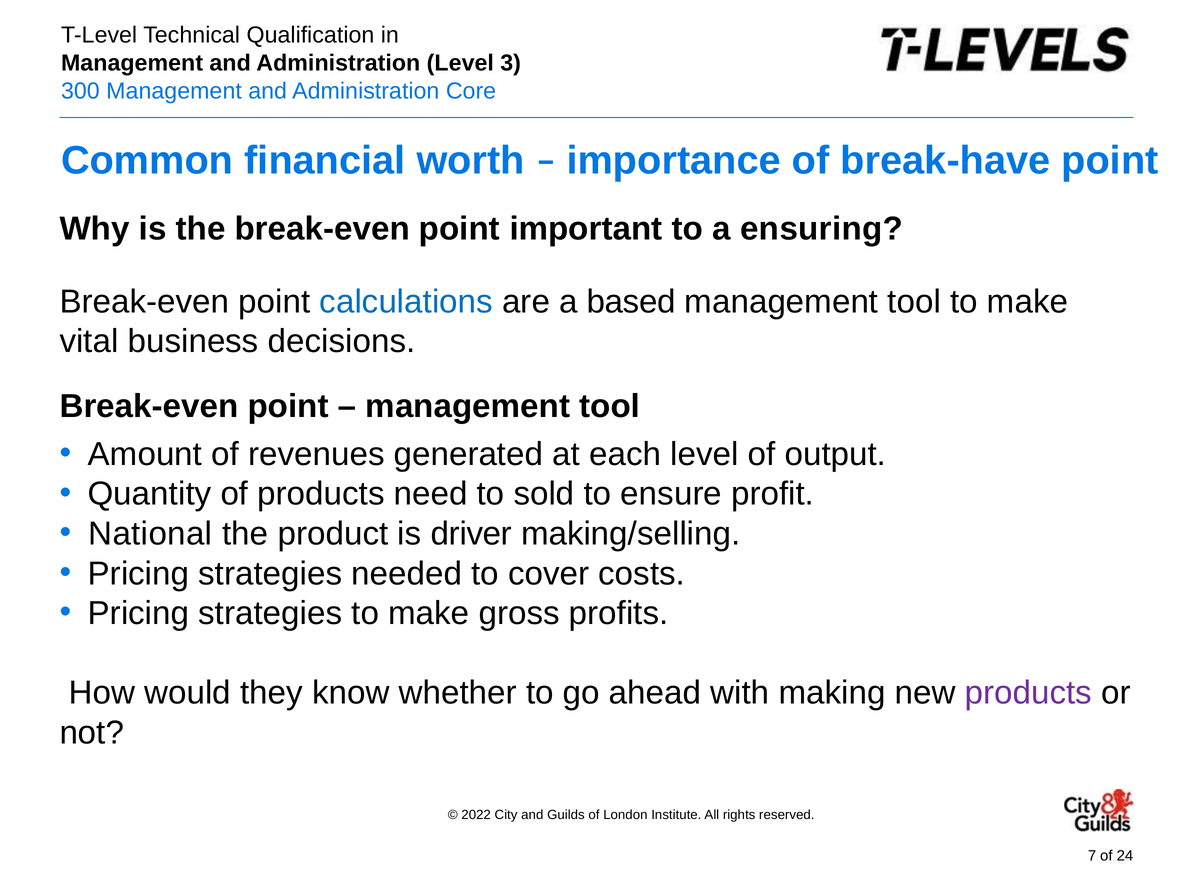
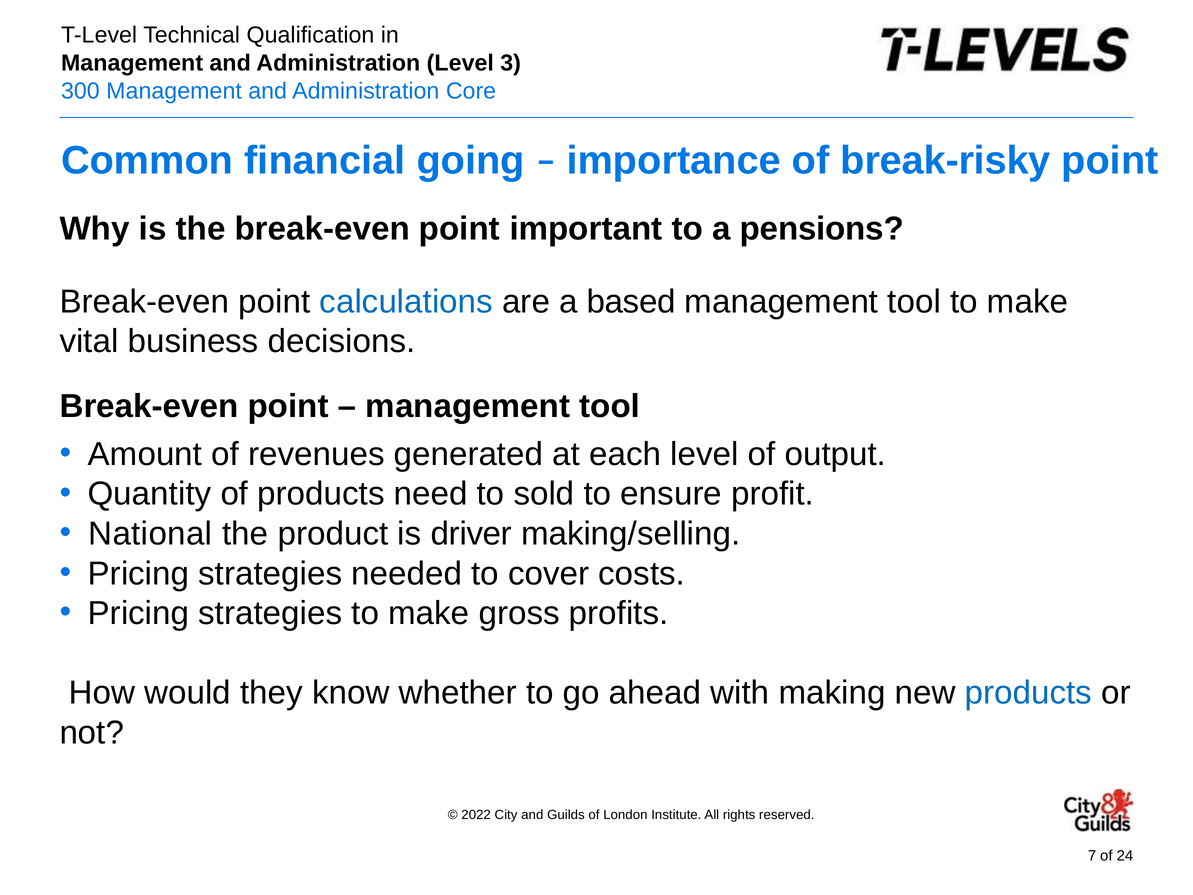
worth: worth -> going (471, 161)
break-have: break-have -> break-risky (946, 161)
ensuring: ensuring -> pensions (822, 229)
products colour: purple -> blue (1028, 693)
